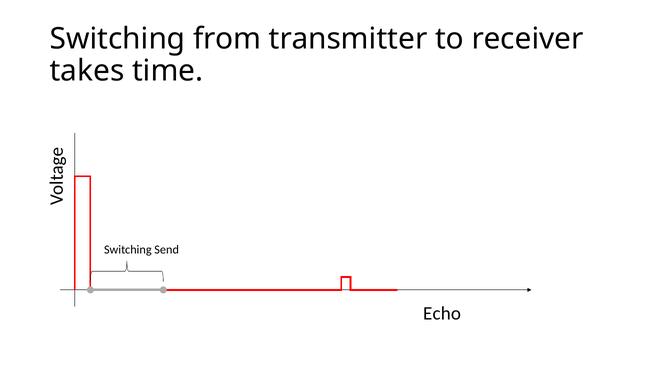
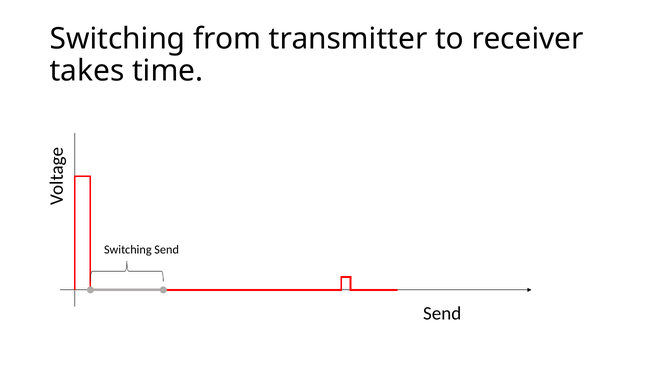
Echo: Echo -> Send (442, 313)
